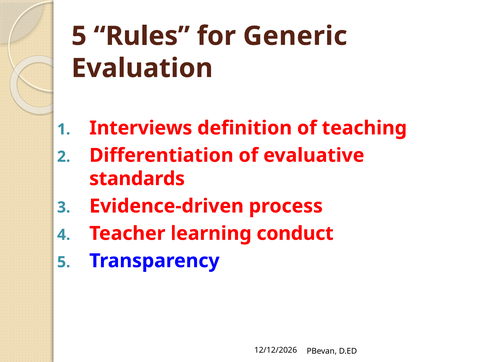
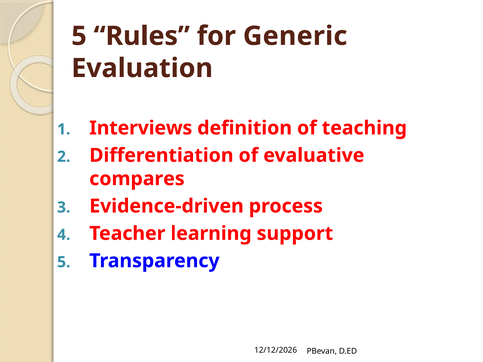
standards: standards -> compares (137, 179)
conduct: conduct -> support (295, 234)
